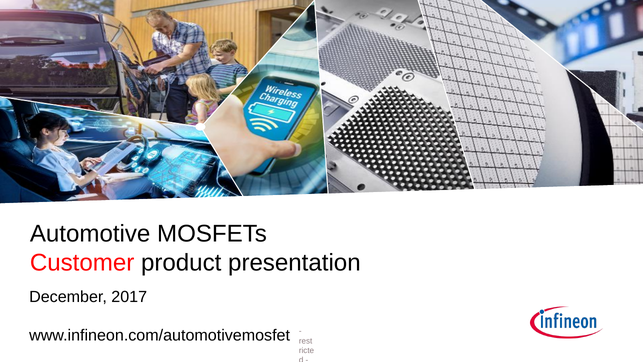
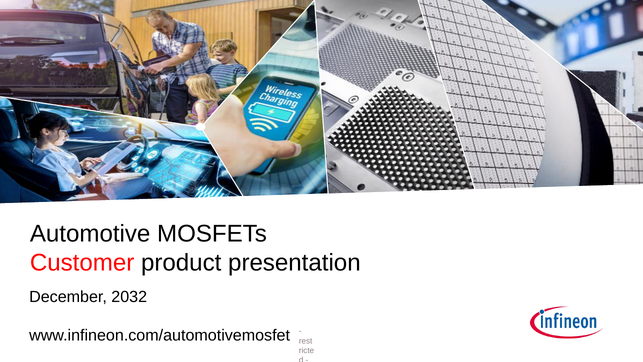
2017: 2017 -> 2032 (129, 297)
